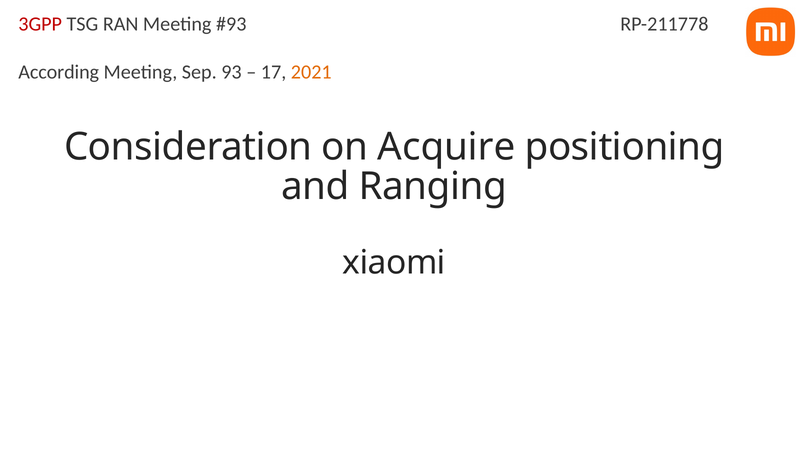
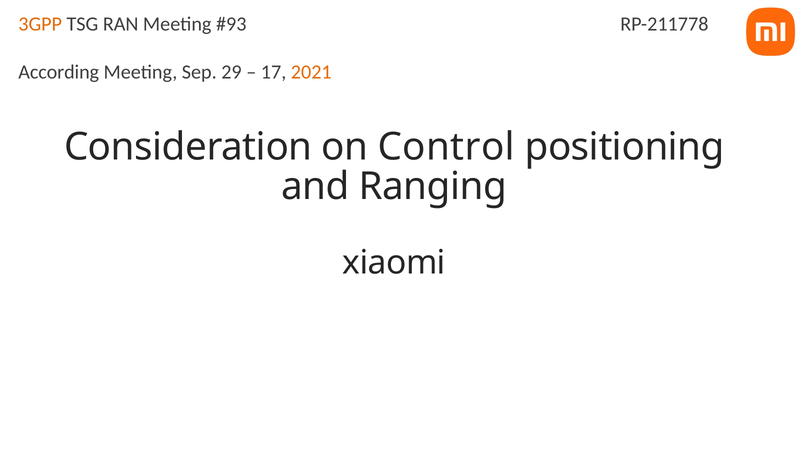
3GPP colour: red -> orange (40, 24)
93: 93 -> 29 (231, 72)
Acquire: Acquire -> Control (446, 147)
